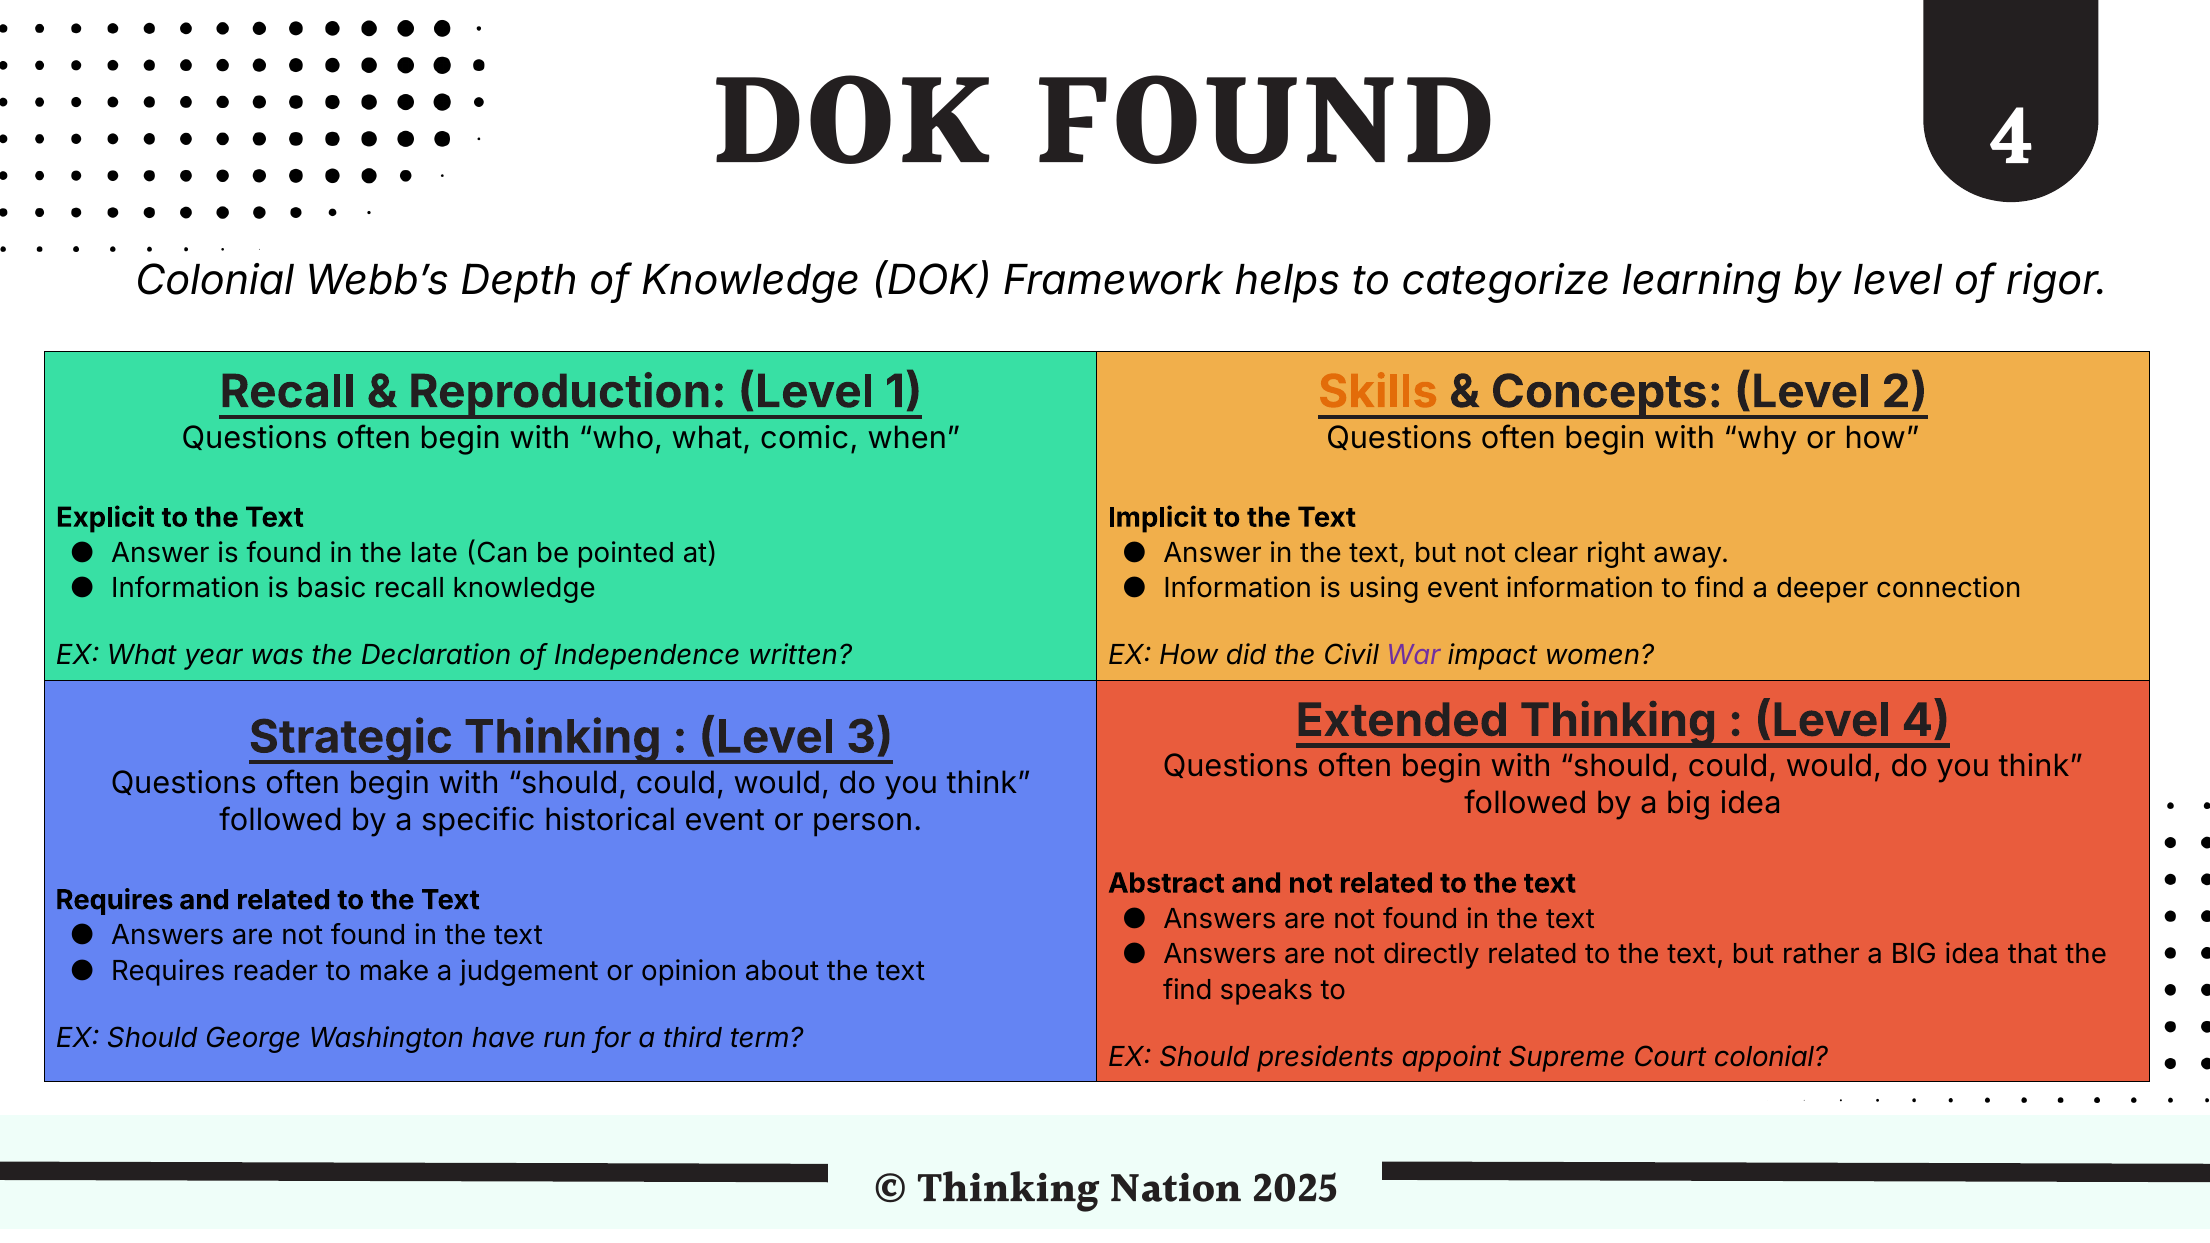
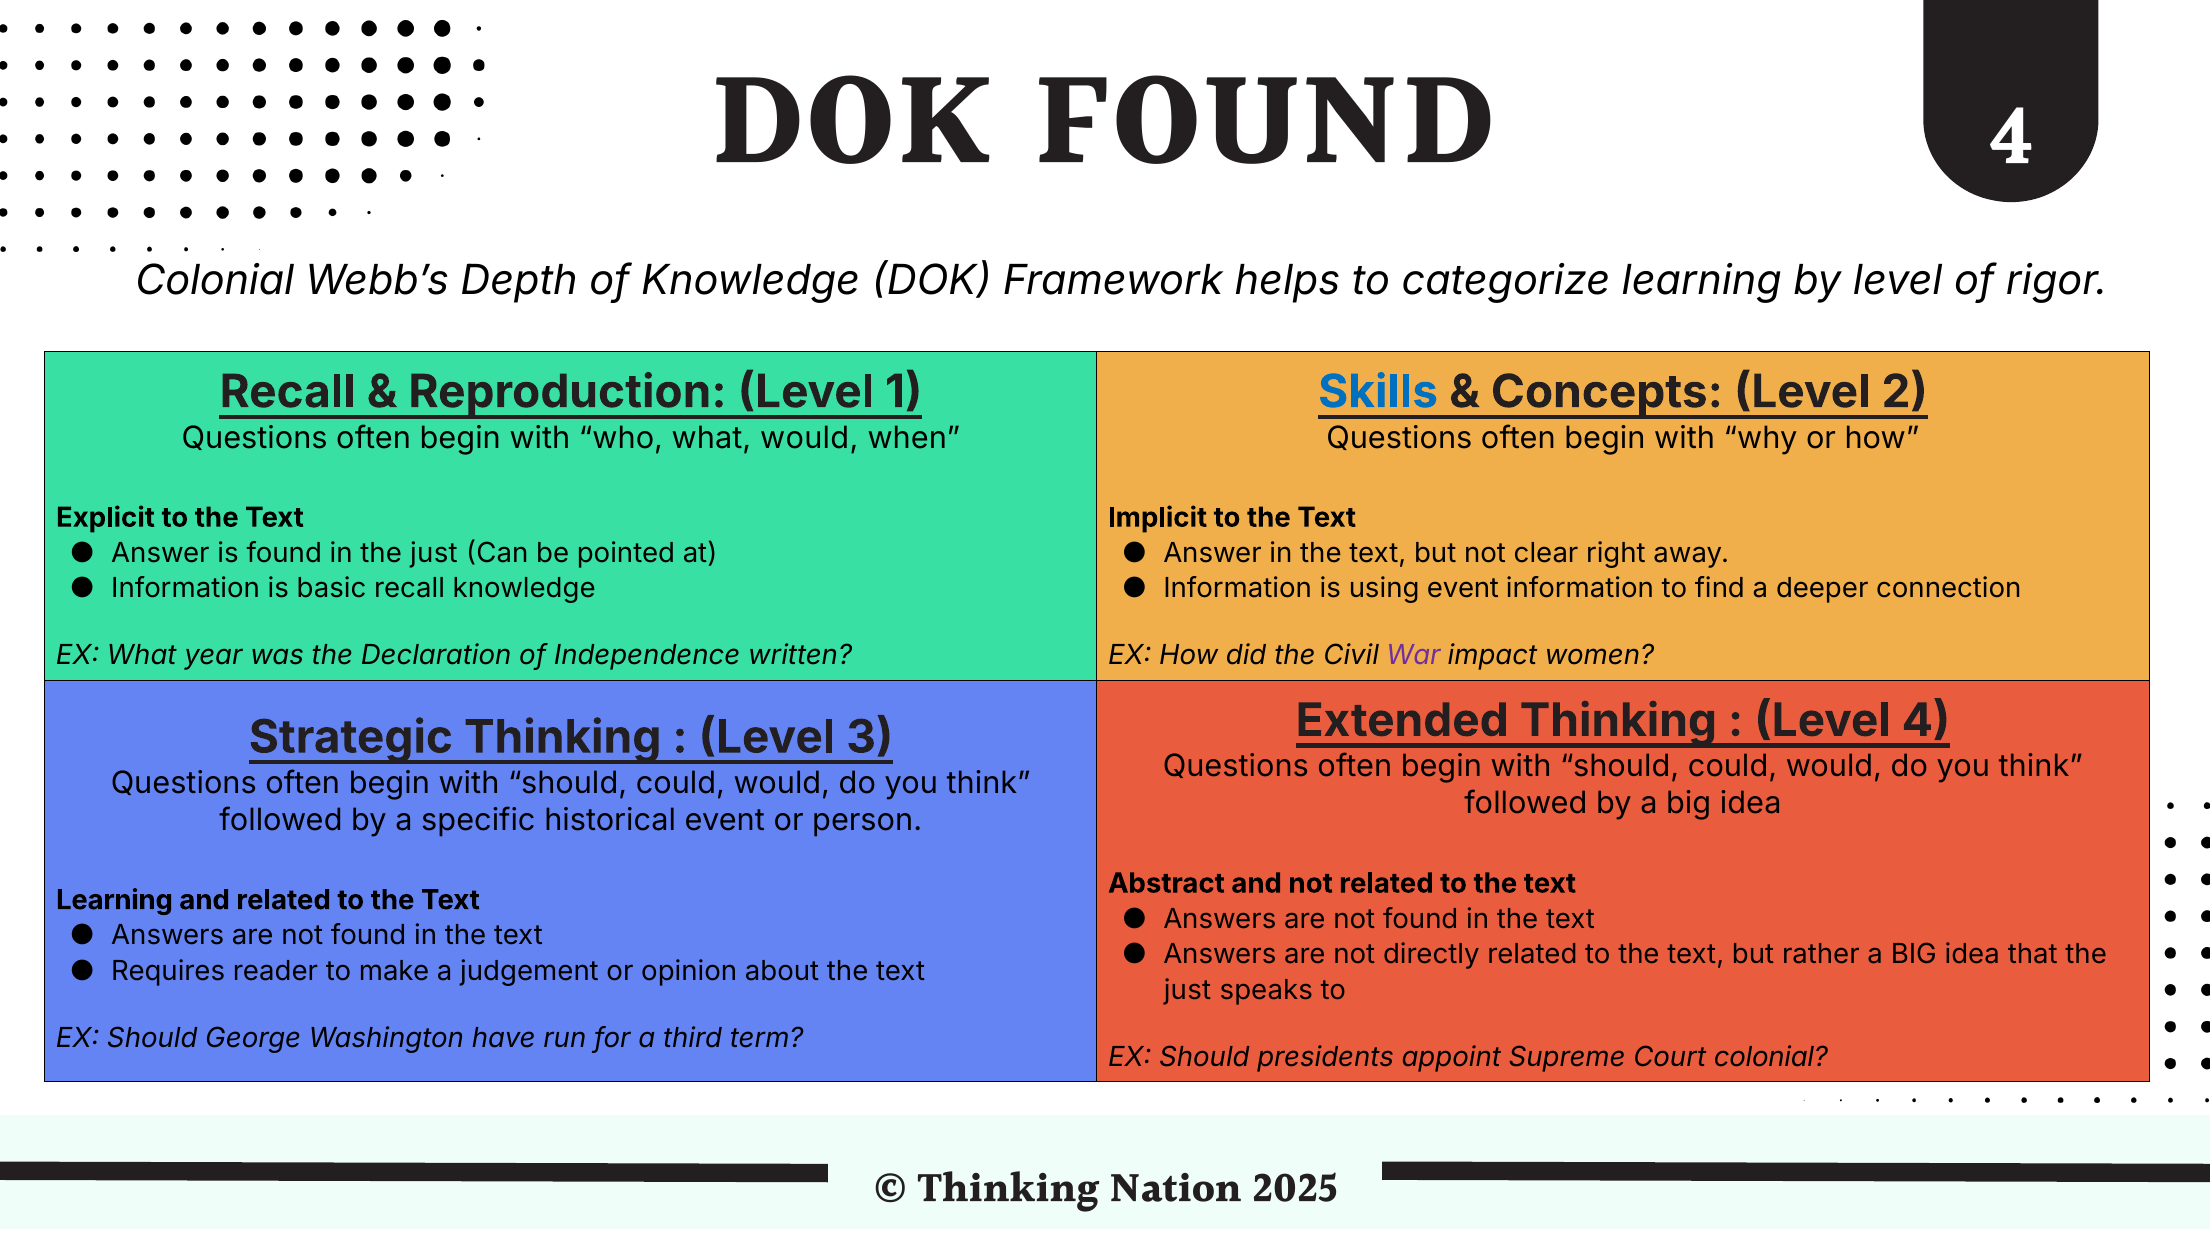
Skills colour: orange -> blue (1378, 392)
what comic: comic -> would (809, 438)
in the late: late -> just (434, 553)
Requires: Requires -> Learning (114, 900)
find: find -> just (1187, 990)
